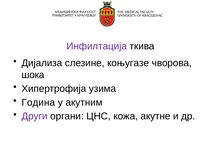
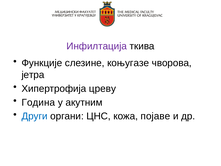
Дијализа: Дијализа -> Функције (42, 63)
шока: шока -> јетра (33, 75)
узима: узима -> цреву (102, 89)
Други colour: purple -> blue (35, 116)
акутне: акутне -> појаве (155, 116)
